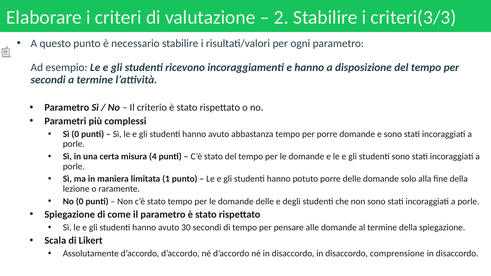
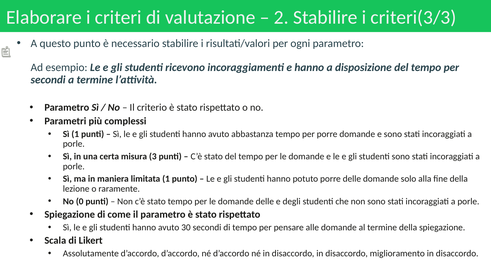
Sì 0: 0 -> 1 (75, 134)
4: 4 -> 3 (153, 157)
comprensione: comprensione -> miglioramento (397, 254)
